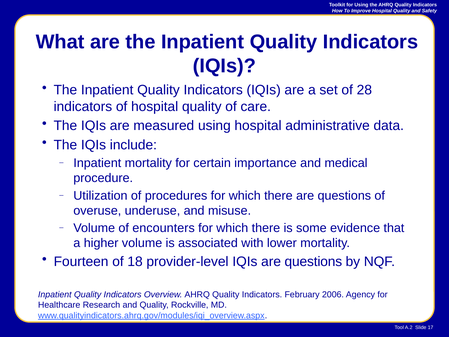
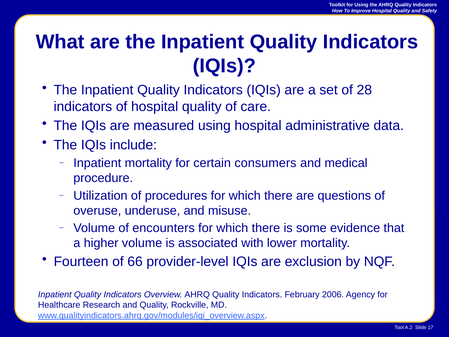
importance: importance -> consumers (265, 163)
18: 18 -> 66 (135, 261)
IQIs are questions: questions -> exclusion (313, 261)
